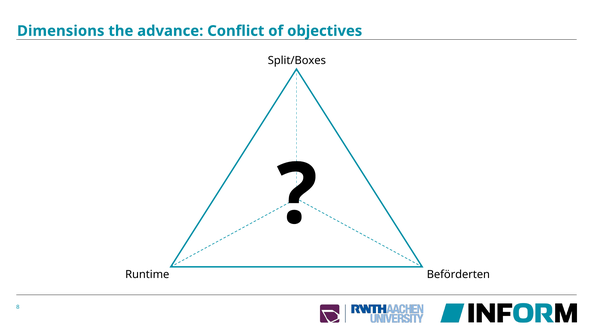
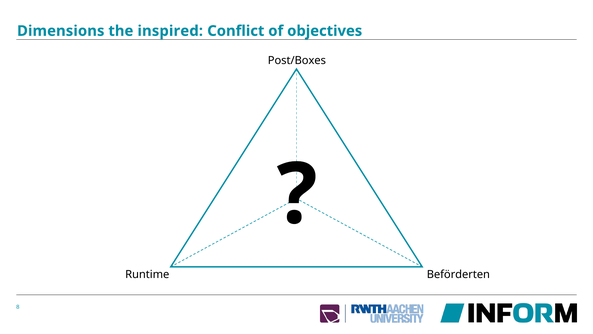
advance: advance -> inspired (170, 31)
Split/Boxes: Split/Boxes -> Post/Boxes (297, 61)
